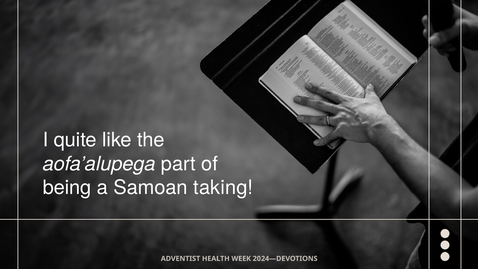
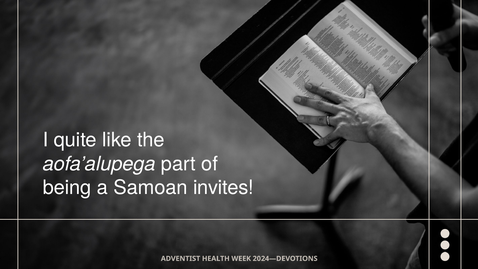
taking: taking -> invites (223, 188)
